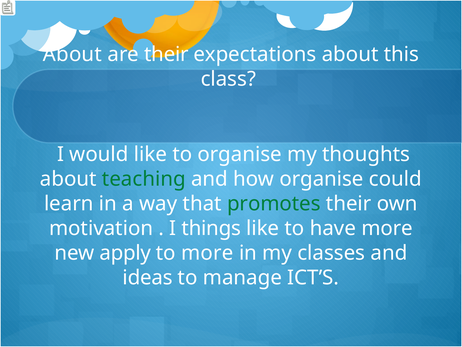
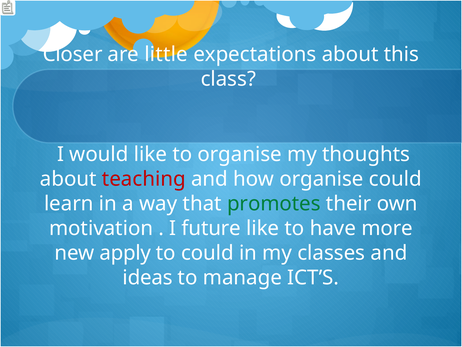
About: About -> Closer (73, 54)
are their: their -> little (166, 54)
teaching colour: green -> red (144, 179)
things: things -> future (211, 228)
to more: more -> could (207, 253)
